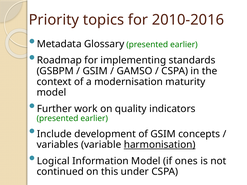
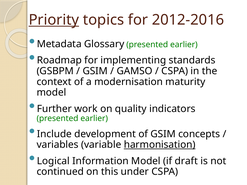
Priority underline: none -> present (54, 20)
2010-2016: 2010-2016 -> 2012-2016 (188, 20)
ones: ones -> draft (186, 161)
